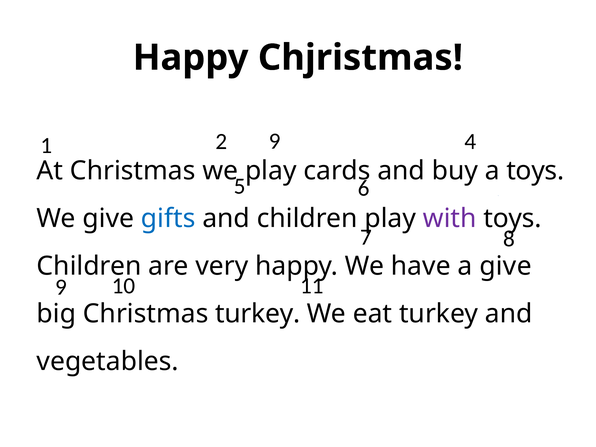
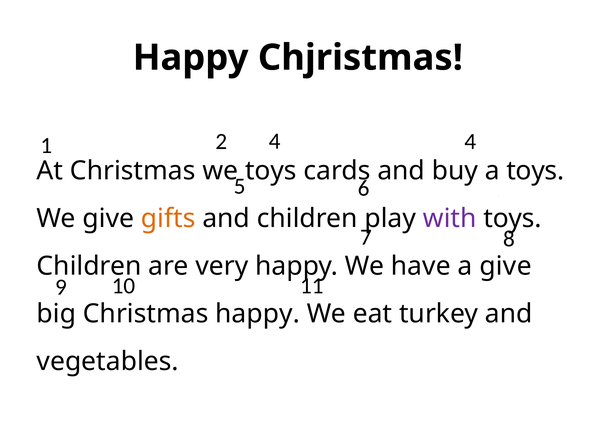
2 9: 9 -> 4 (275, 141)
we play: play -> toys (271, 171)
gifts colour: blue -> orange (168, 218)
Christmas turkey: turkey -> happy (258, 314)
